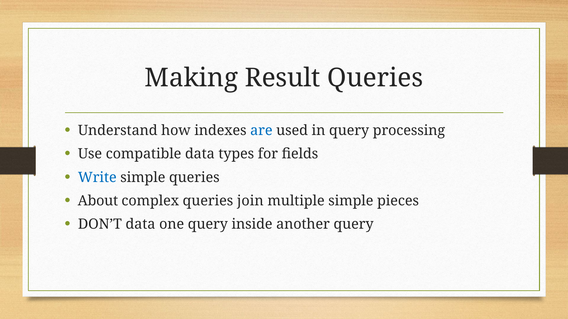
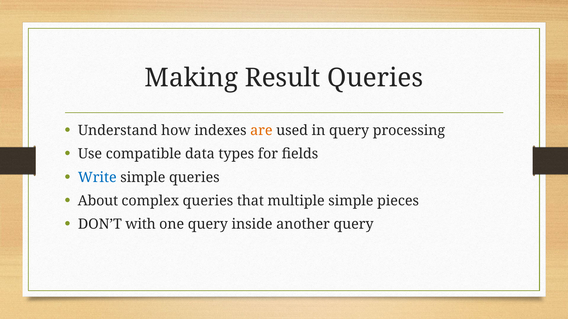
are colour: blue -> orange (261, 131)
join: join -> that (250, 201)
DON’T data: data -> with (141, 224)
